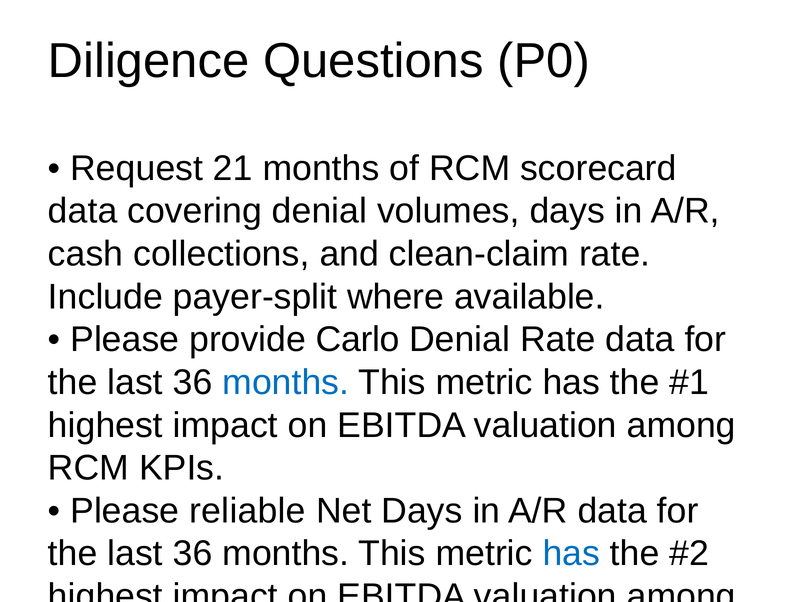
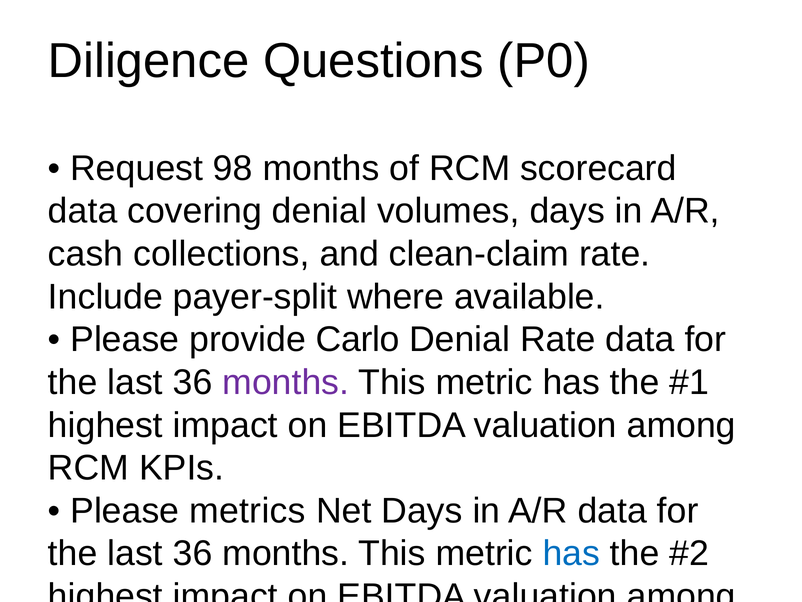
21: 21 -> 98 (233, 168)
months colour: blue -> purple (286, 382)
reliable: reliable -> metrics (247, 510)
